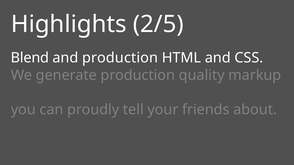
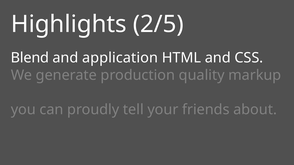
and production: production -> application (120, 58)
